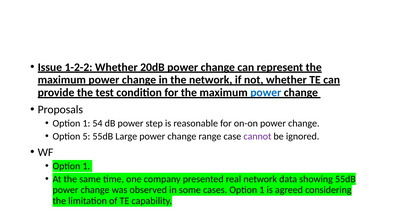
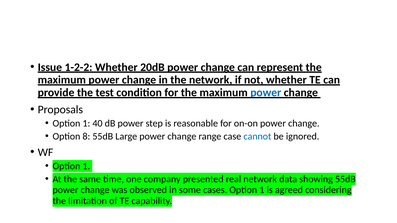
54: 54 -> 40 (97, 124)
5: 5 -> 8 (86, 136)
cannot colour: purple -> blue (257, 136)
